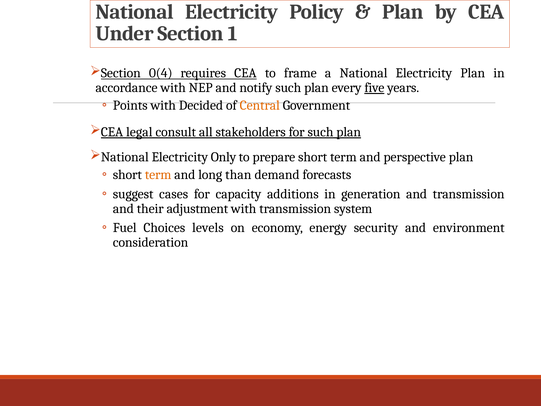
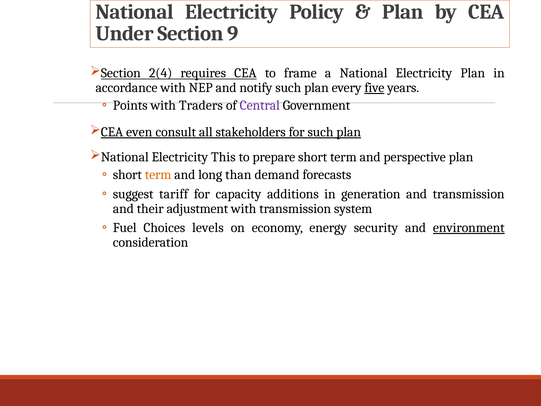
1: 1 -> 9 (233, 33)
0(4: 0(4 -> 2(4 (161, 73)
Decided: Decided -> Traders (201, 105)
Central colour: orange -> purple (260, 105)
legal: legal -> even (139, 132)
Only: Only -> This (223, 157)
cases: cases -> tariff (174, 194)
environment underline: none -> present (469, 228)
